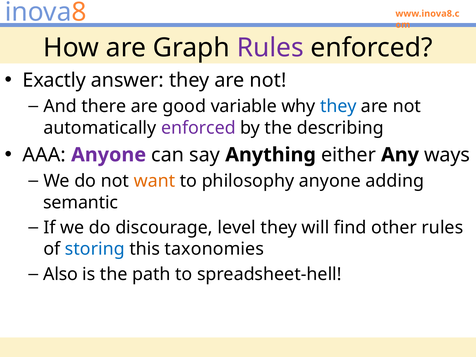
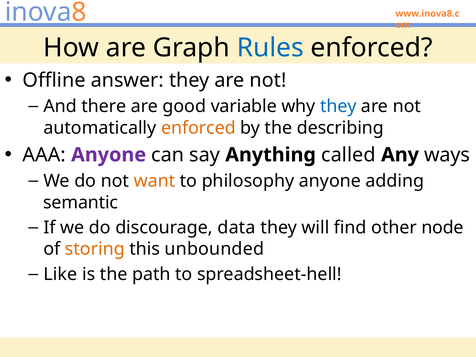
Rules colour: purple -> blue (270, 48)
Exactly: Exactly -> Offline (54, 80)
enforced colour: purple -> orange (198, 128)
either: either -> called (348, 155)
level: level -> data (237, 228)
other rules: rules -> node (443, 228)
storing colour: blue -> orange (95, 249)
taxonomies: taxonomies -> unbounded (214, 249)
Also: Also -> Like (60, 274)
